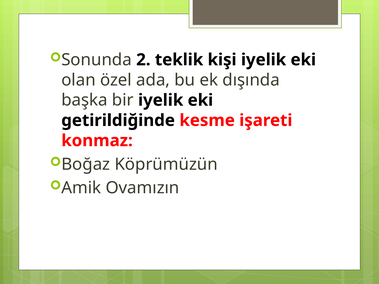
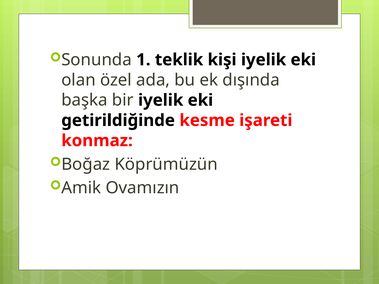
2: 2 -> 1 (143, 60)
